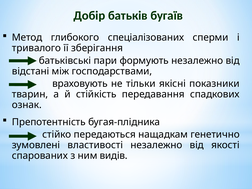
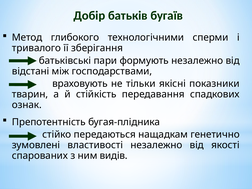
спеціалізованих: спеціалізованих -> технологічними (146, 37)
